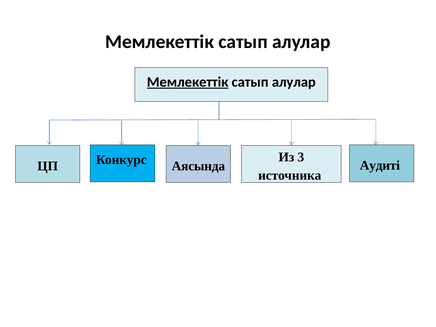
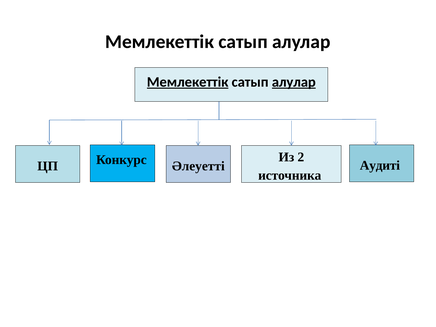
алулар underline: none -> present (294, 82)
3: 3 -> 2 (301, 157)
Аясында: Аясында -> Әлеуетті (198, 166)
